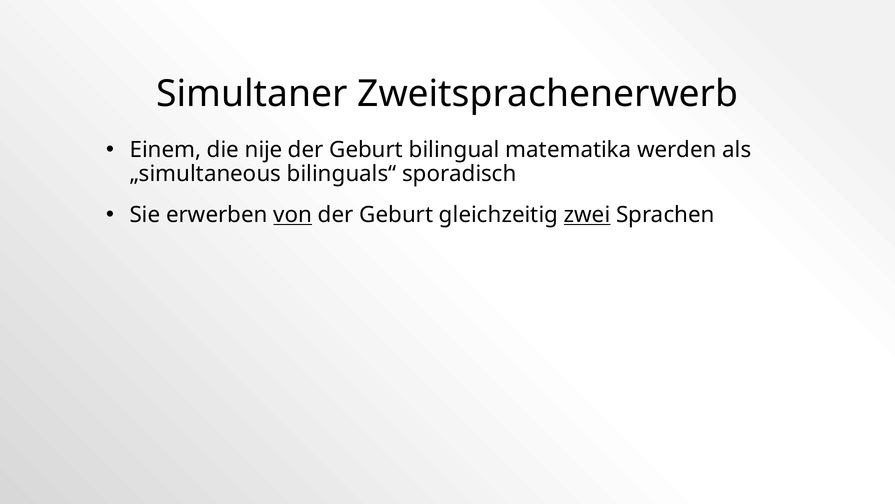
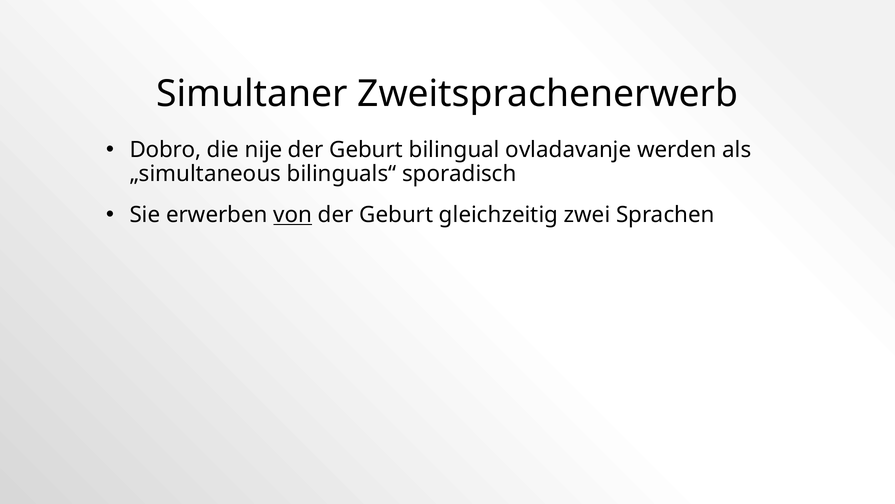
Einem: Einem -> Dobro (165, 150)
matematika: matematika -> ovladavanje (568, 150)
zwei underline: present -> none (587, 215)
